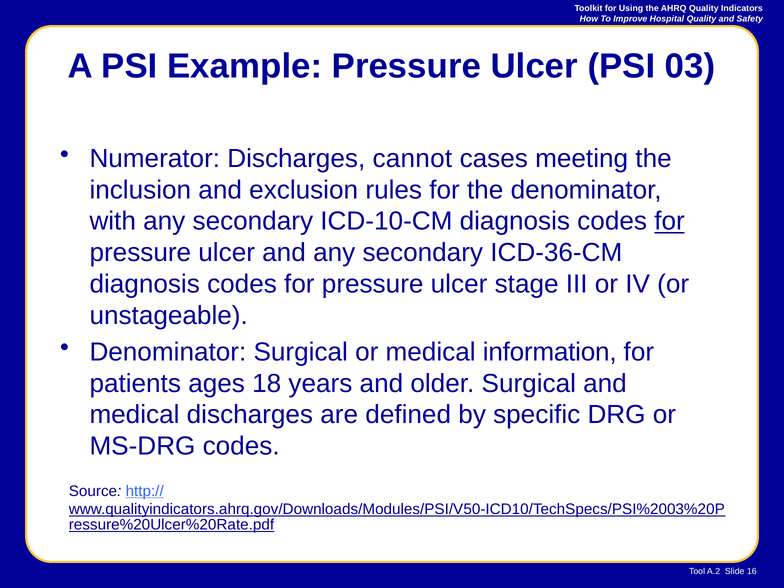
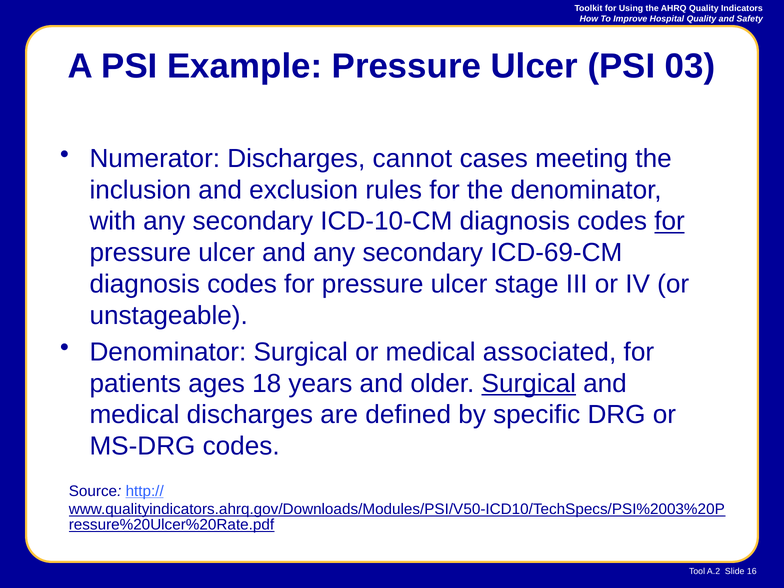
ICD-36-CM: ICD-36-CM -> ICD-69-CM (556, 253)
information: information -> associated (550, 352)
Surgical underline: none -> present (529, 383)
